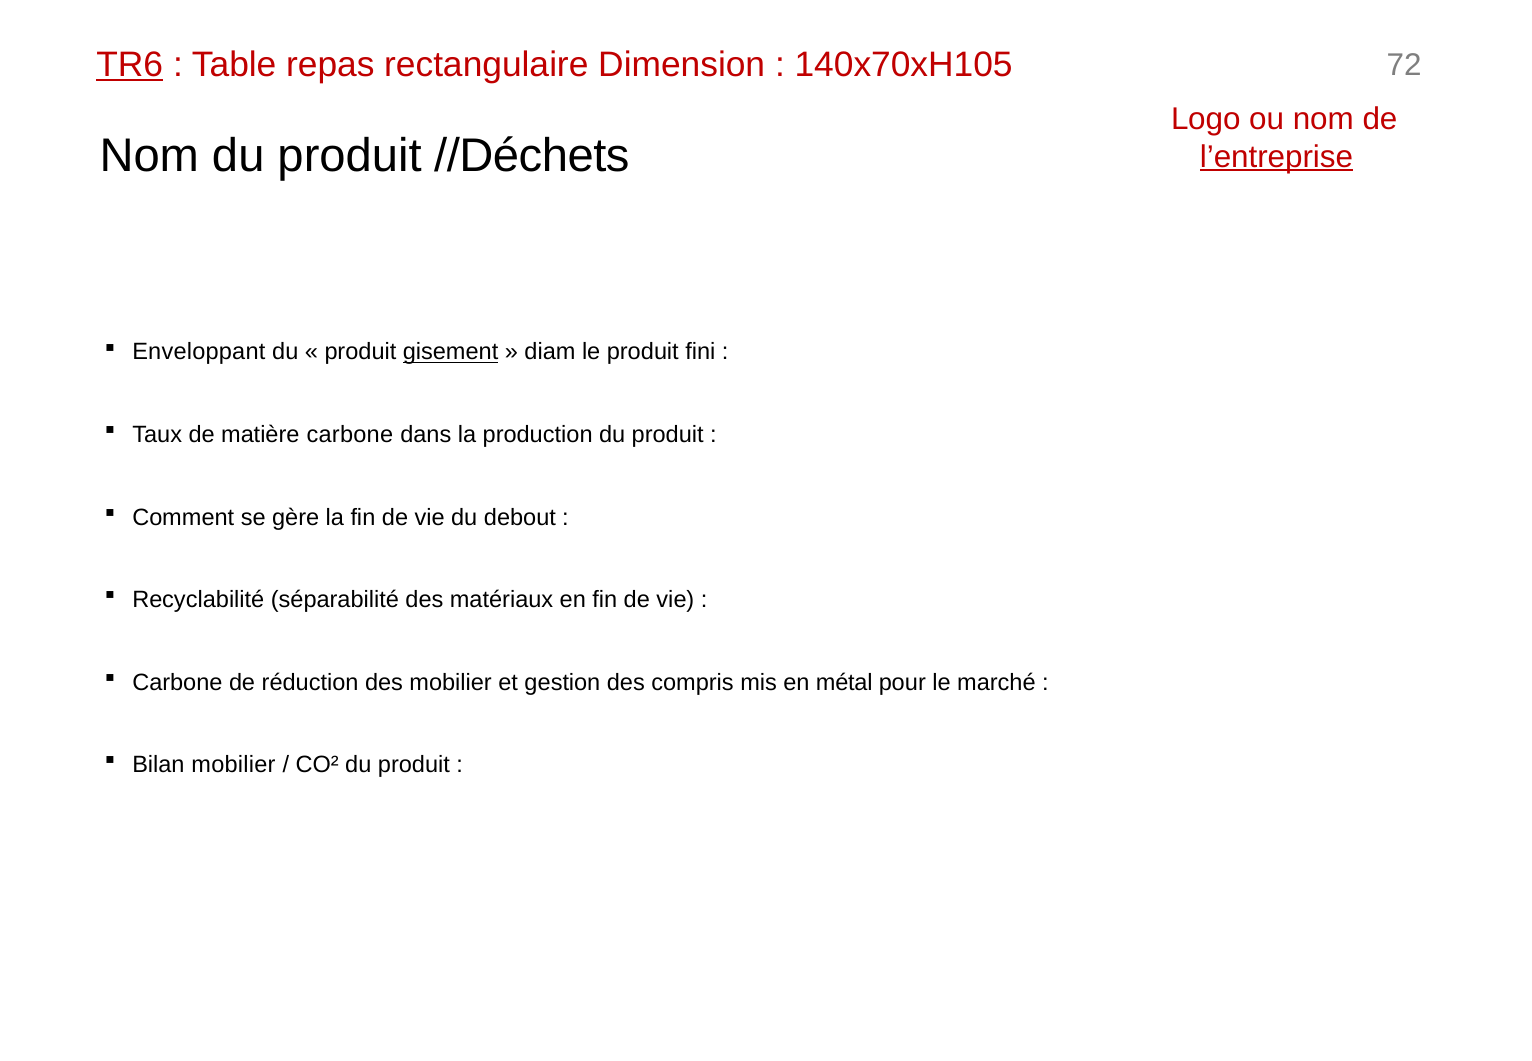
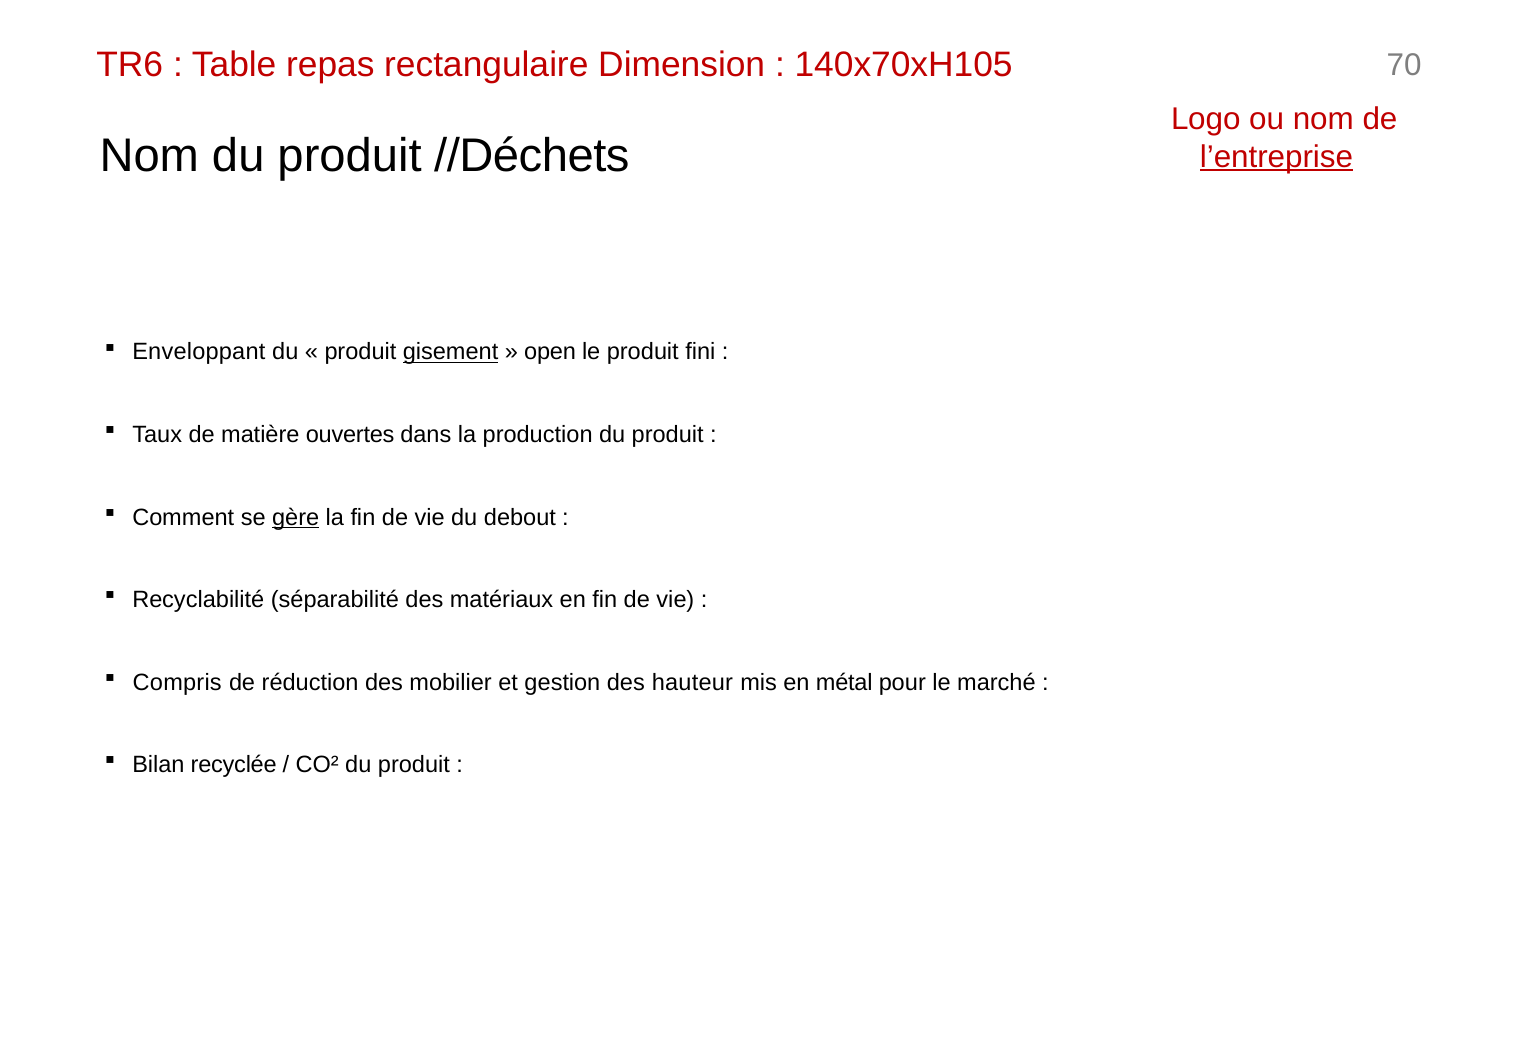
TR6 underline: present -> none (130, 65)
72: 72 -> 70 (1404, 65)
diam: diam -> open (550, 352)
matière carbone: carbone -> ouvertes (350, 435)
gère underline: none -> present (296, 517)
Carbone: Carbone -> Compris (177, 682)
compris: compris -> hauteur (692, 682)
Bilan mobilier: mobilier -> recyclée (234, 765)
